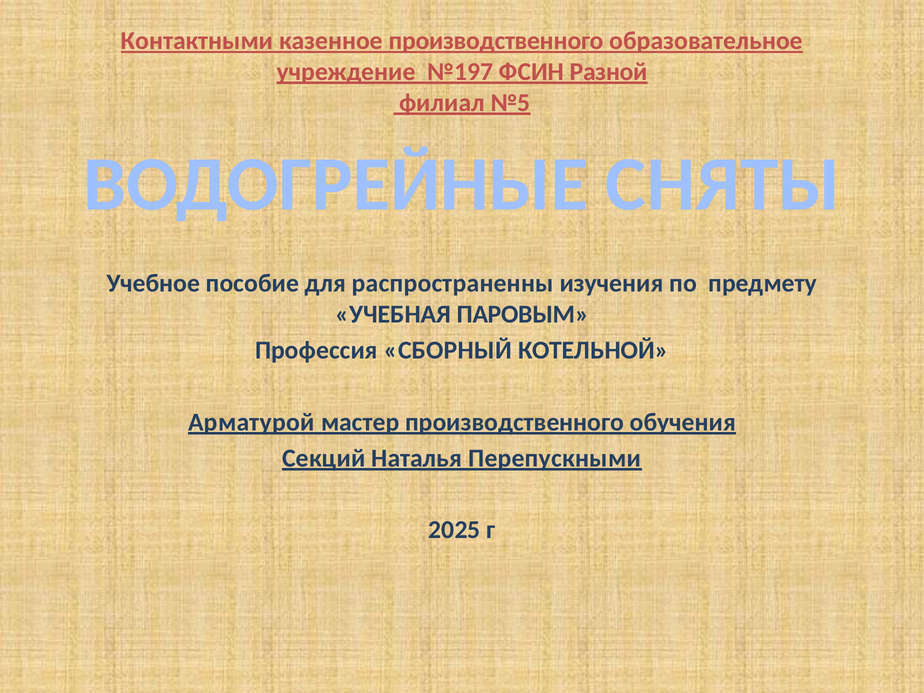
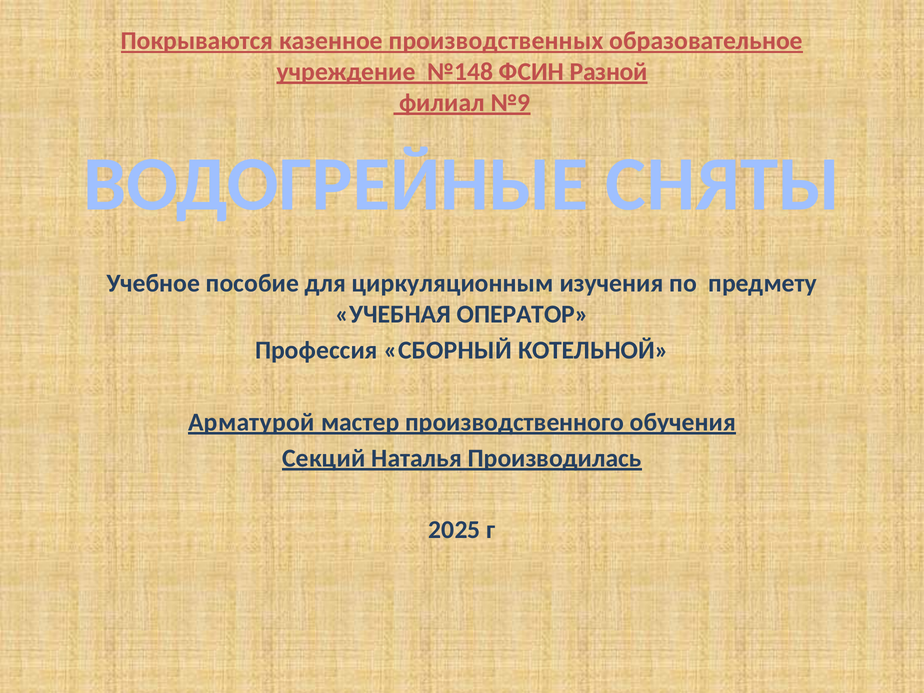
Контактными: Контактными -> Покрываются (197, 41)
казенное производственного: производственного -> производственных (496, 41)
№197: №197 -> №148 (460, 72)
№5: №5 -> №9 (511, 103)
распространенны: распространенны -> циркуляционным (453, 283)
ПАРОВЫМ: ПАРОВЫМ -> ОПЕРАТОР (523, 314)
Перепускными: Перепускными -> Производилась (555, 458)
